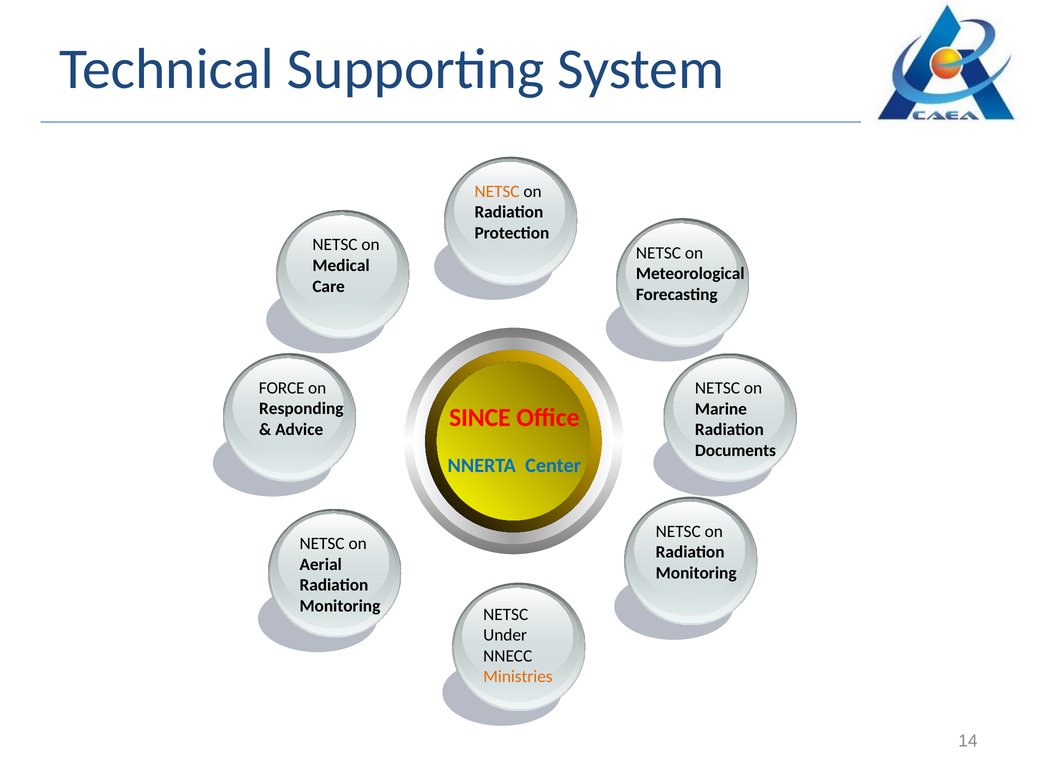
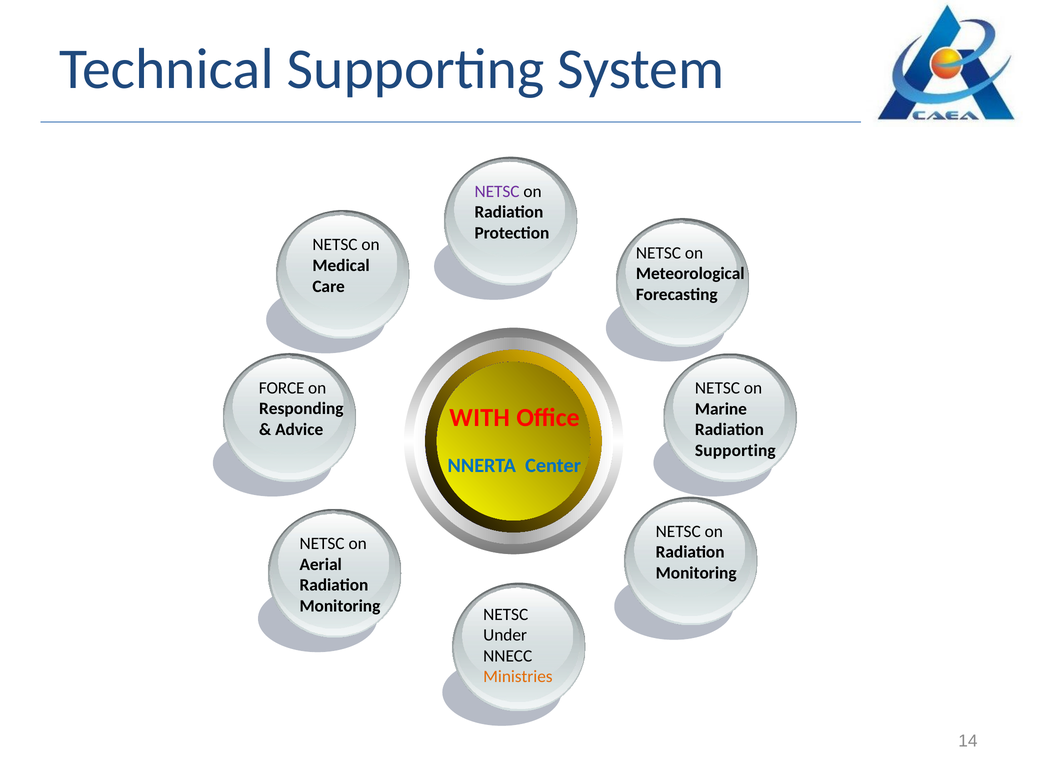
NETSC colour: orange -> purple (497, 191)
SINCE: SINCE -> WITH (480, 418)
Documents: Documents -> Supporting (735, 450)
